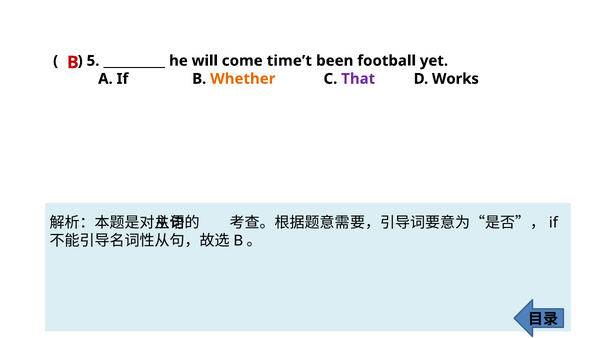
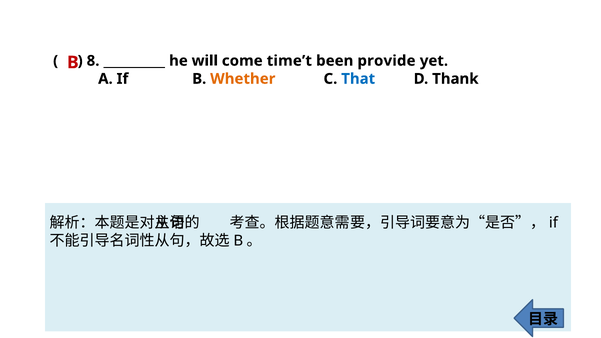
5: 5 -> 8 (93, 61)
football: football -> provide (387, 61)
That colour: purple -> blue (358, 79)
Works: Works -> Thank (455, 79)
